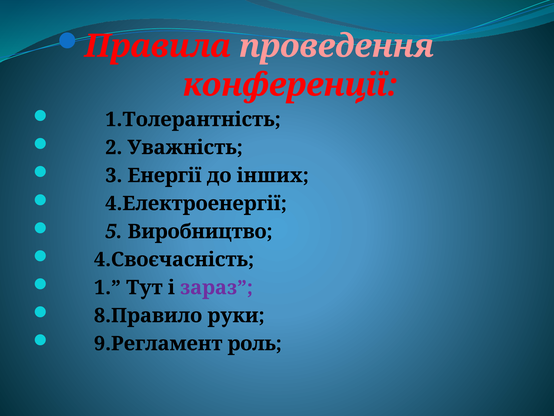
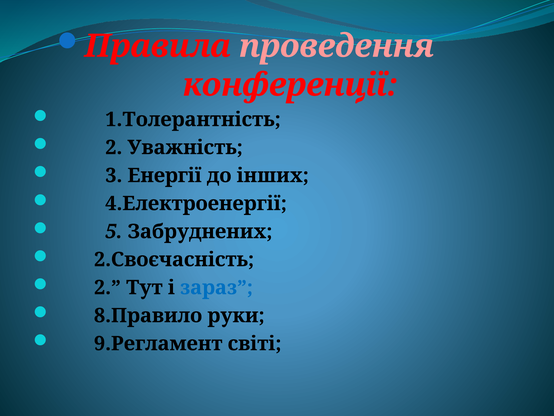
Виробництво: Виробництво -> Забруднених (200, 231)
4.Своєчасність: 4.Своєчасність -> 2.Своєчасність (174, 259)
1: 1 -> 2 (107, 287)
зараз colour: purple -> blue (216, 287)
роль: роль -> світі (255, 343)
